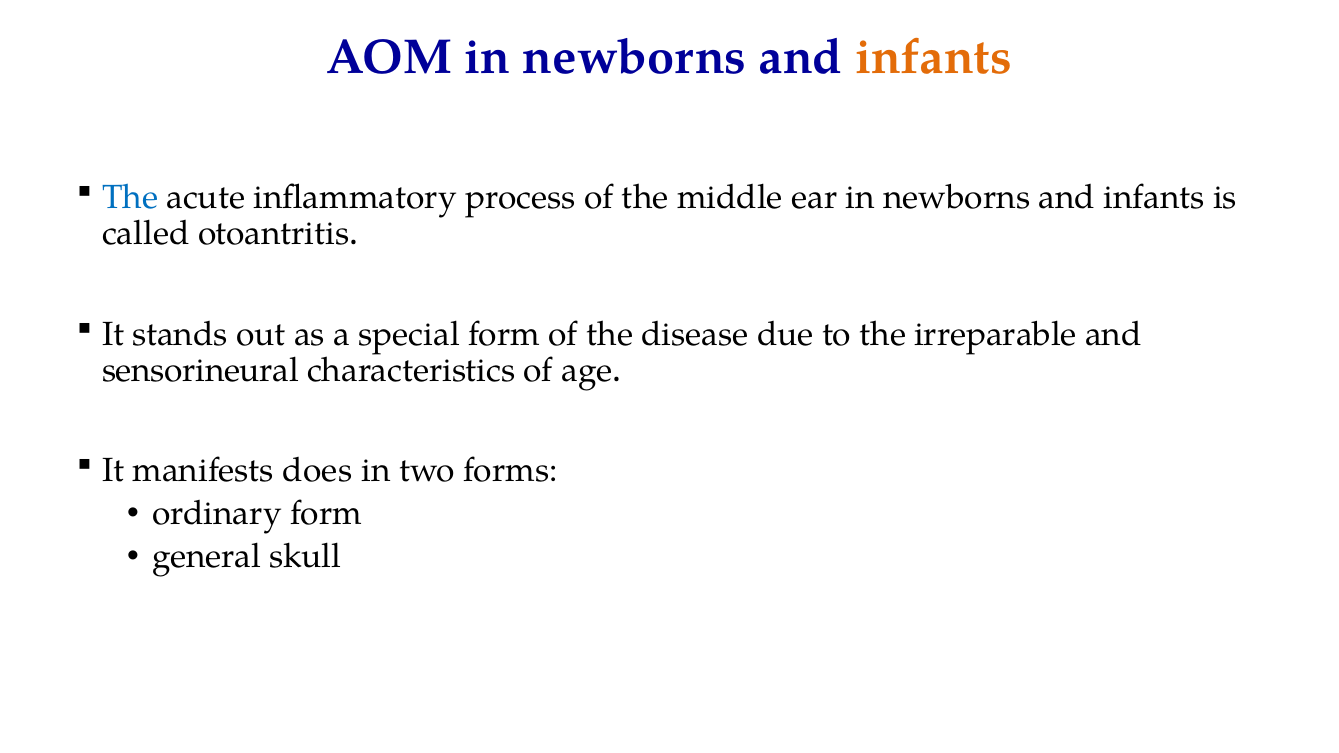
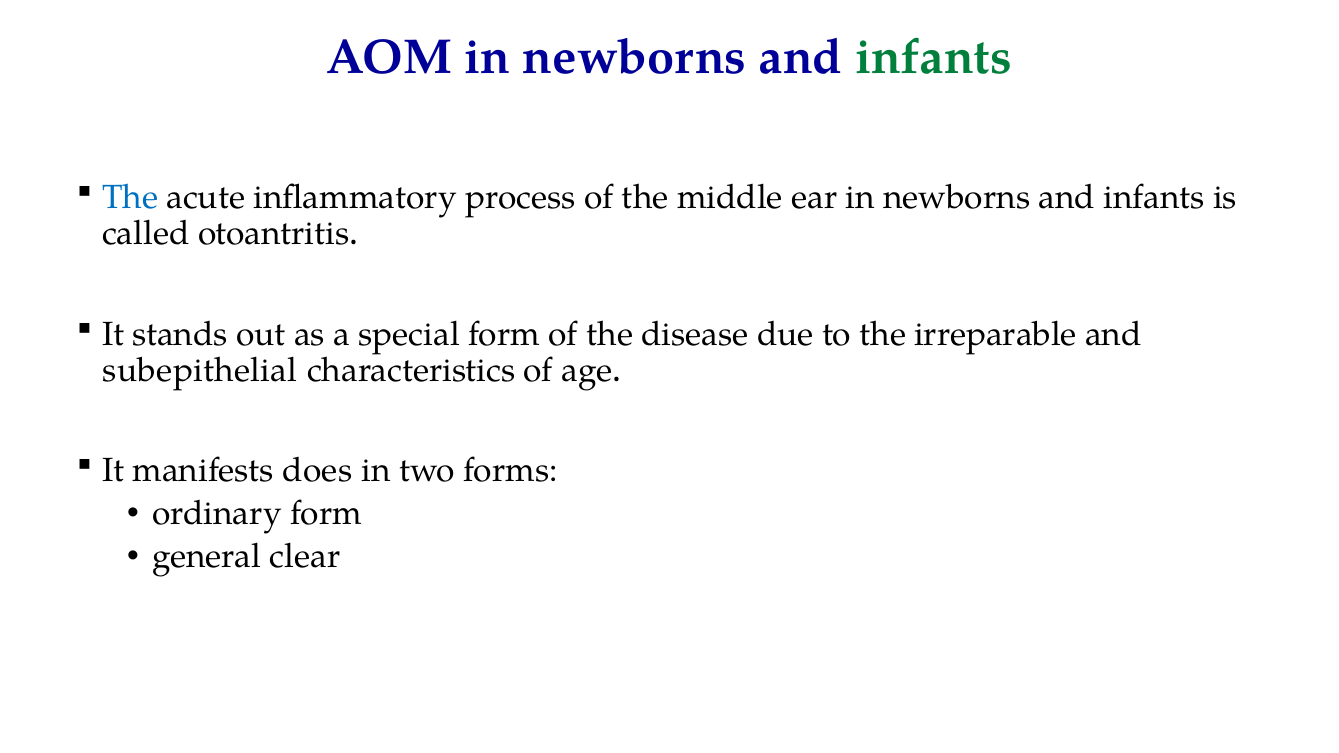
infants colour: orange -> green (933, 58)
sensorineural: sensorineural -> subepithelial (200, 370)
skull: skull -> clear (305, 557)
